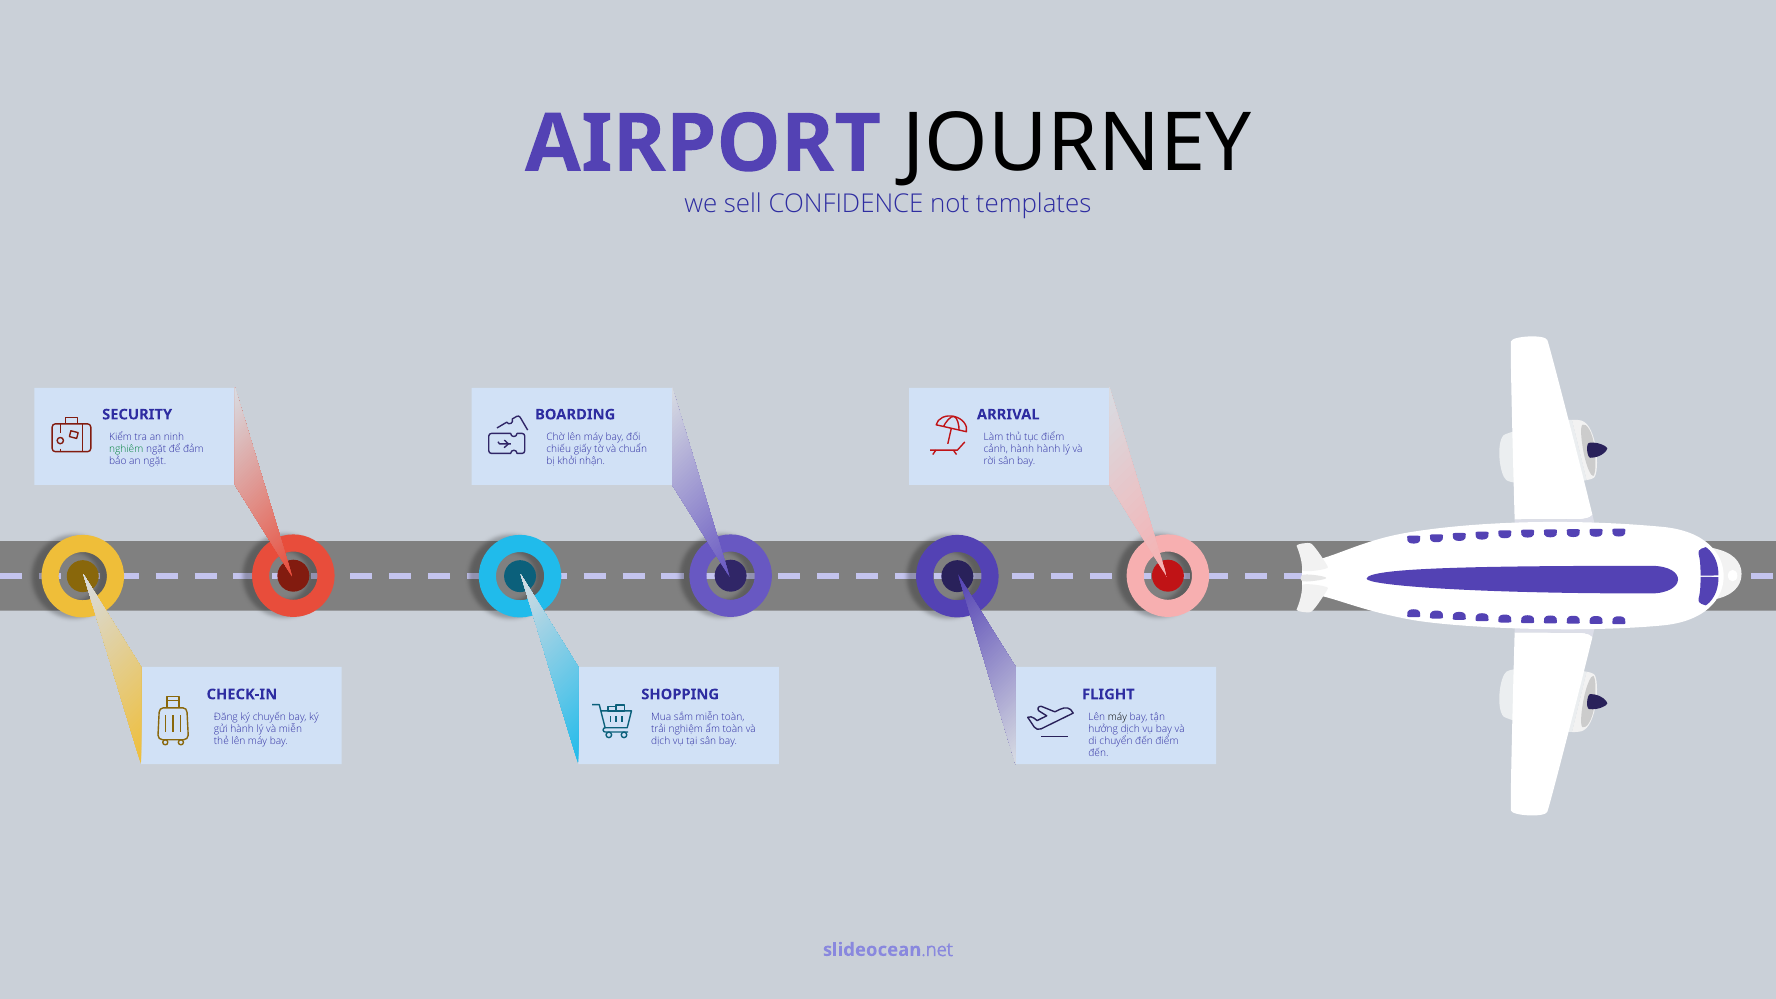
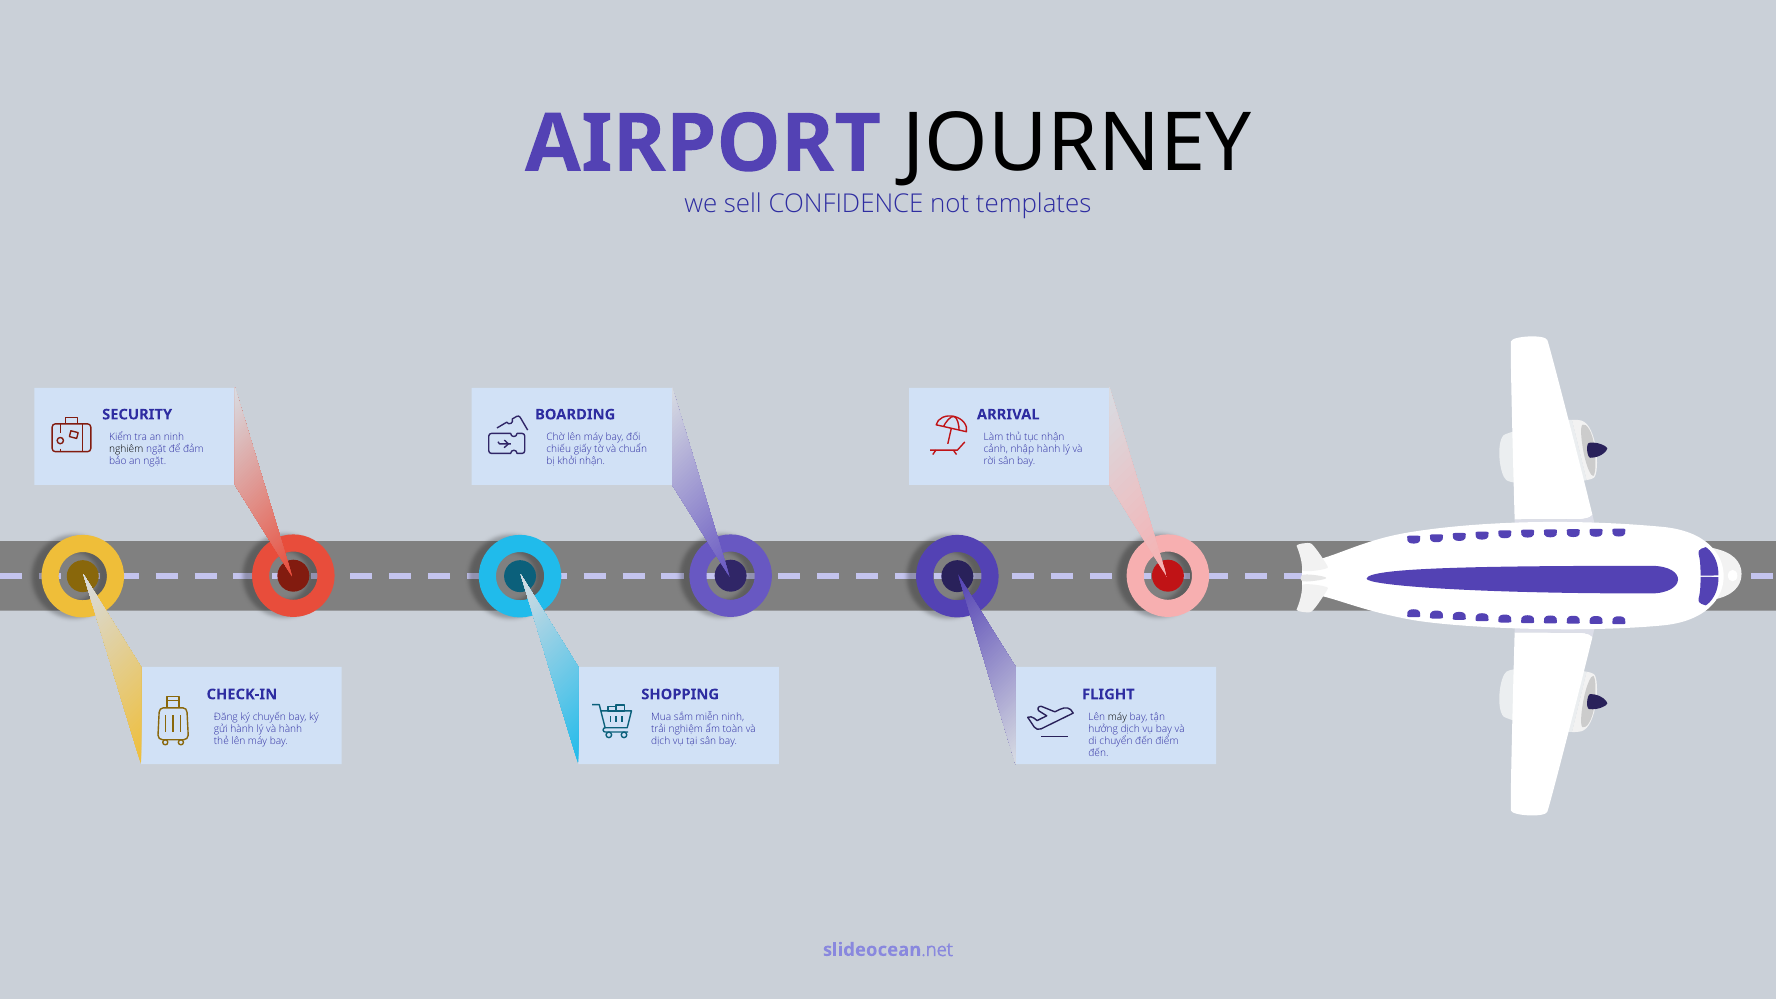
tục điểm: điểm -> nhận (1053, 437)
nghiêm colour: green -> black (126, 449)
cảnh hành: hành -> nhập (1022, 449)
miễn toàn: toàn -> ninh (733, 717)
và miễn: miễn -> hành (291, 729)
